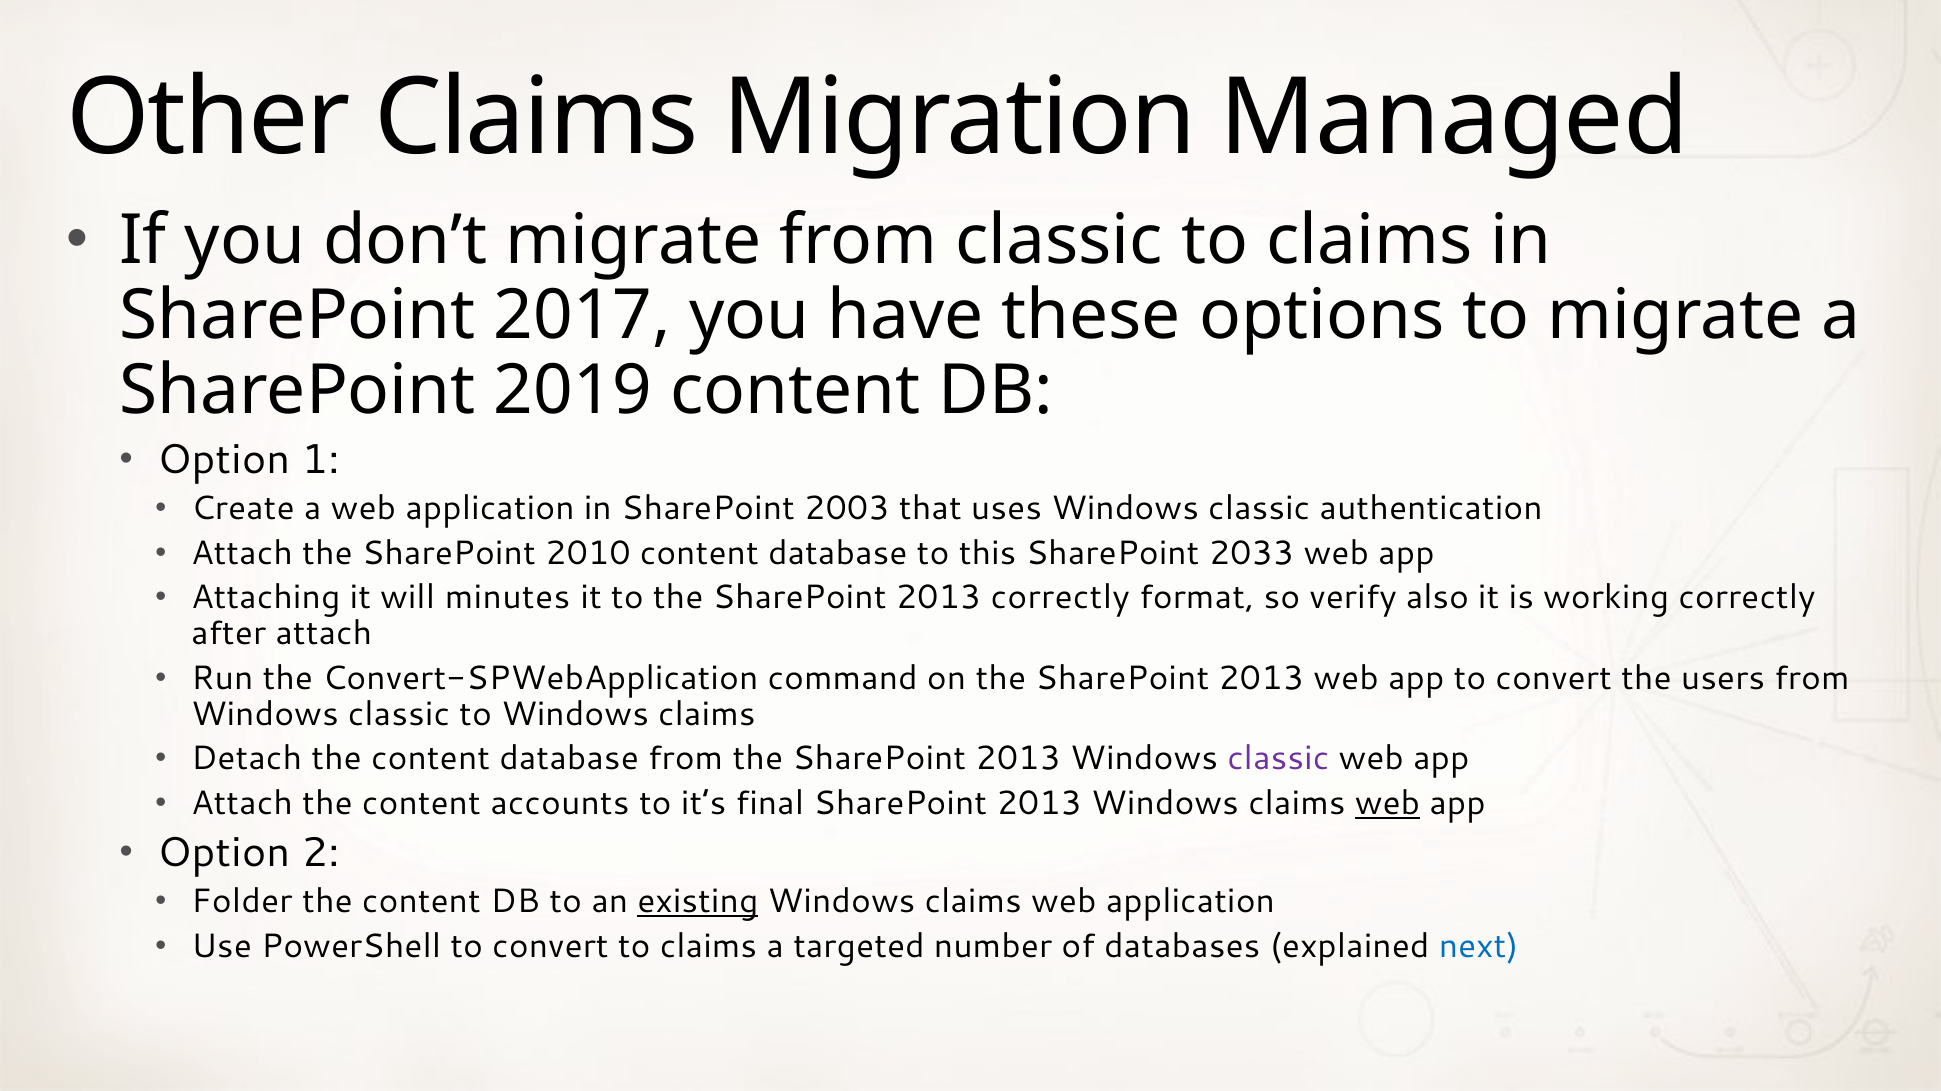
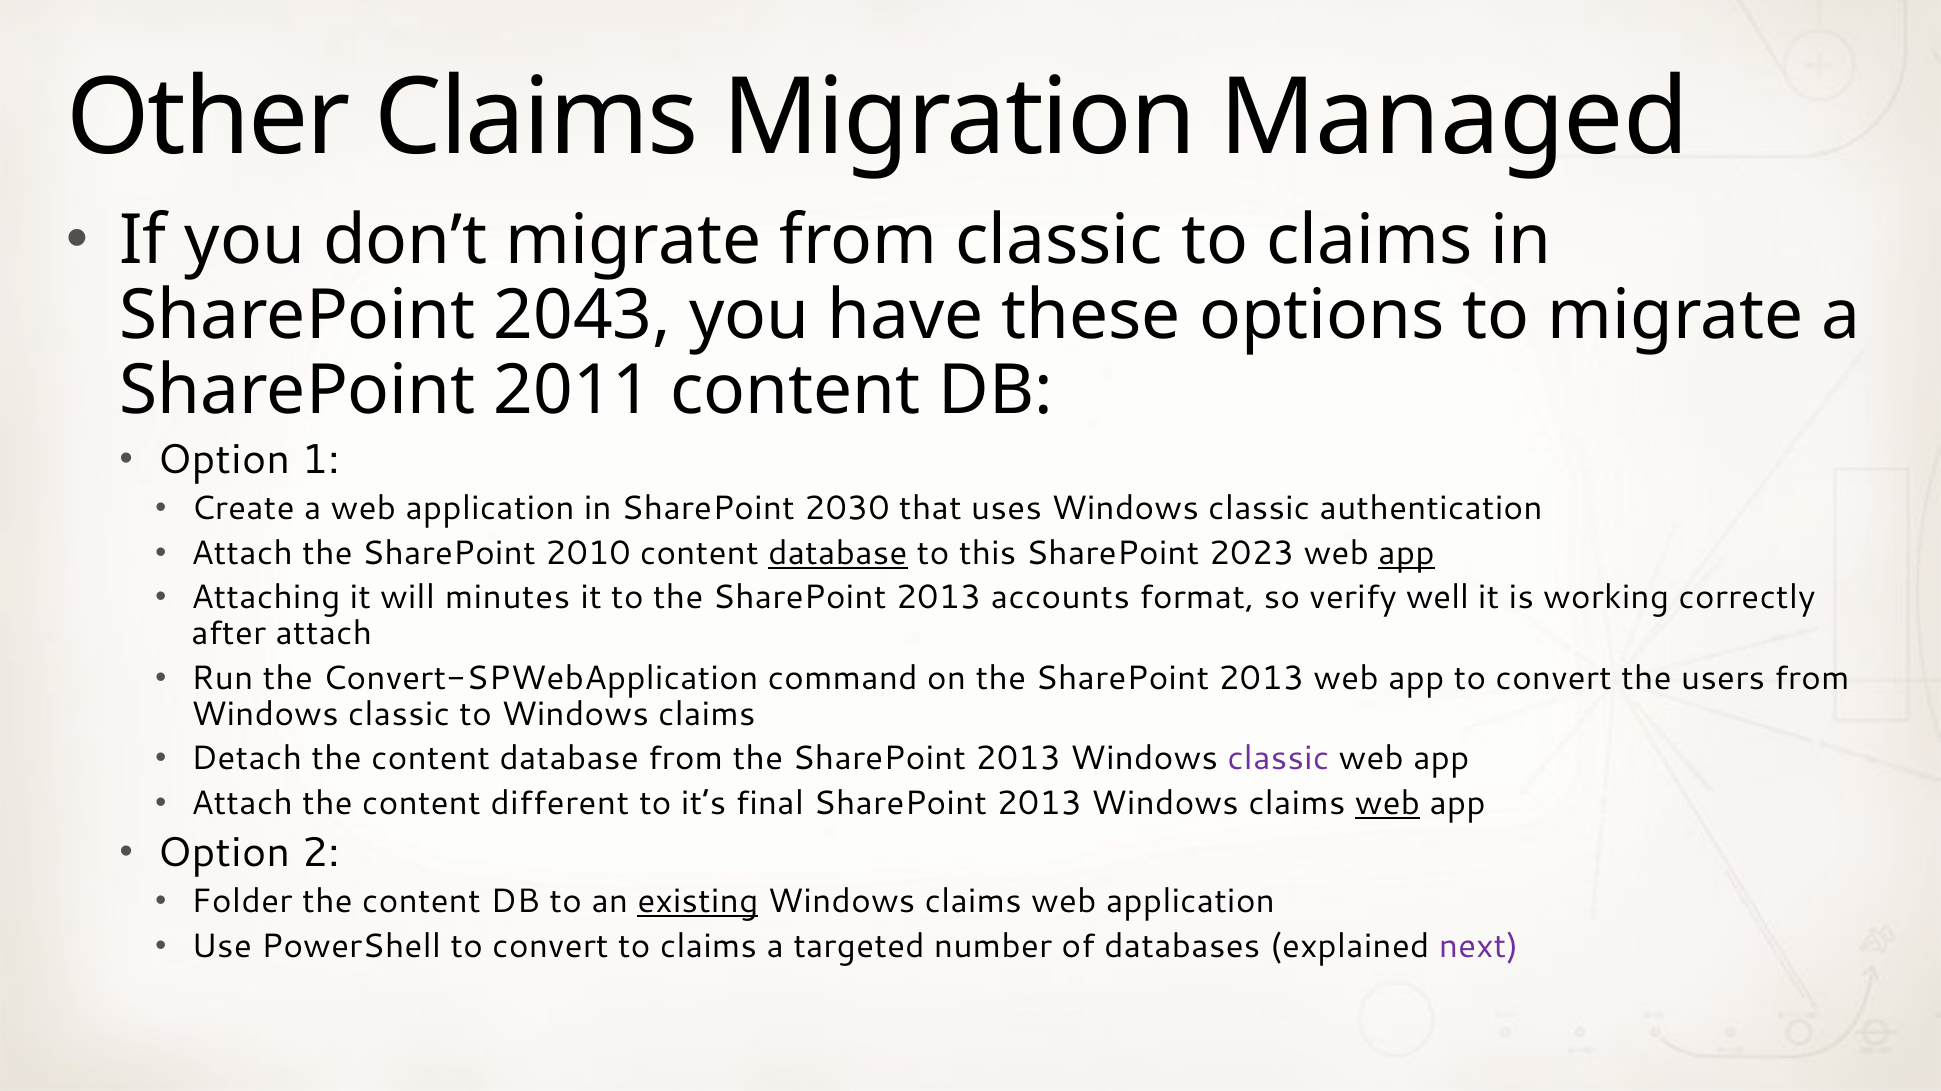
2017: 2017 -> 2043 (583, 316)
2019: 2019 -> 2011 (573, 391)
2003: 2003 -> 2030 (847, 509)
database underline: none -> present (838, 553)
2033: 2033 -> 2023 (1252, 553)
app underline: none -> present (1406, 553)
2013 correctly: correctly -> accounts (1060, 598)
also: also -> well (1438, 598)
accounts: accounts -> different (560, 804)
next colour: blue -> purple (1479, 947)
